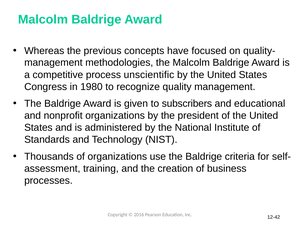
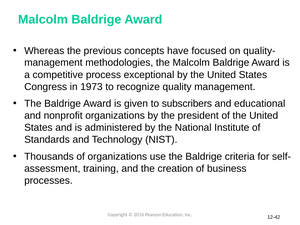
unscientific: unscientific -> exceptional (149, 75)
1980: 1980 -> 1973 (91, 87)
